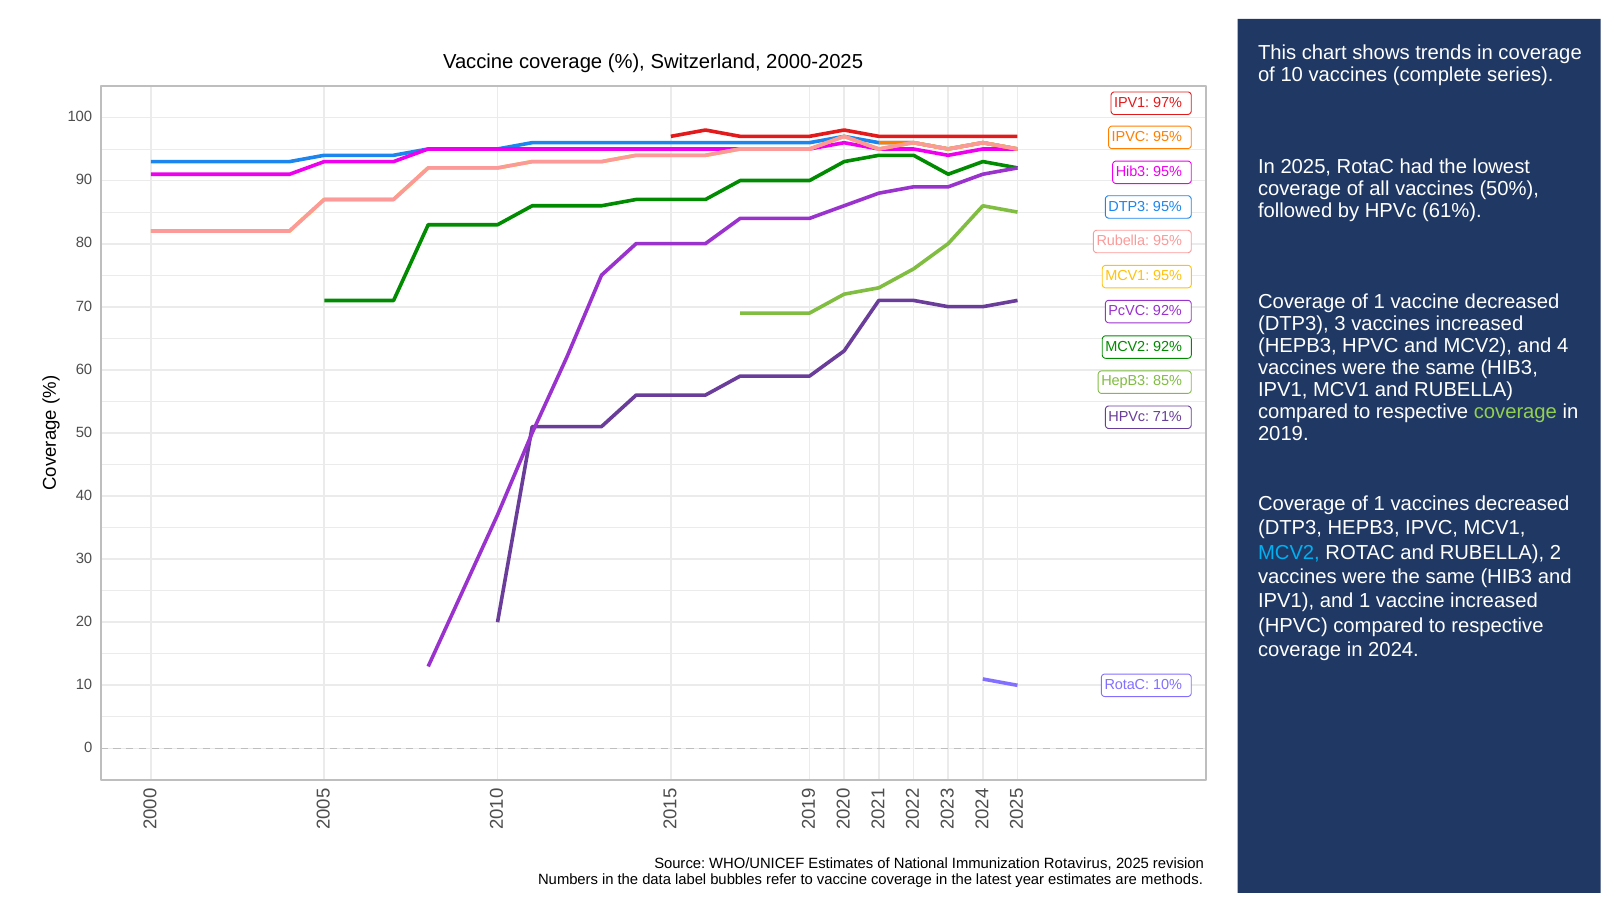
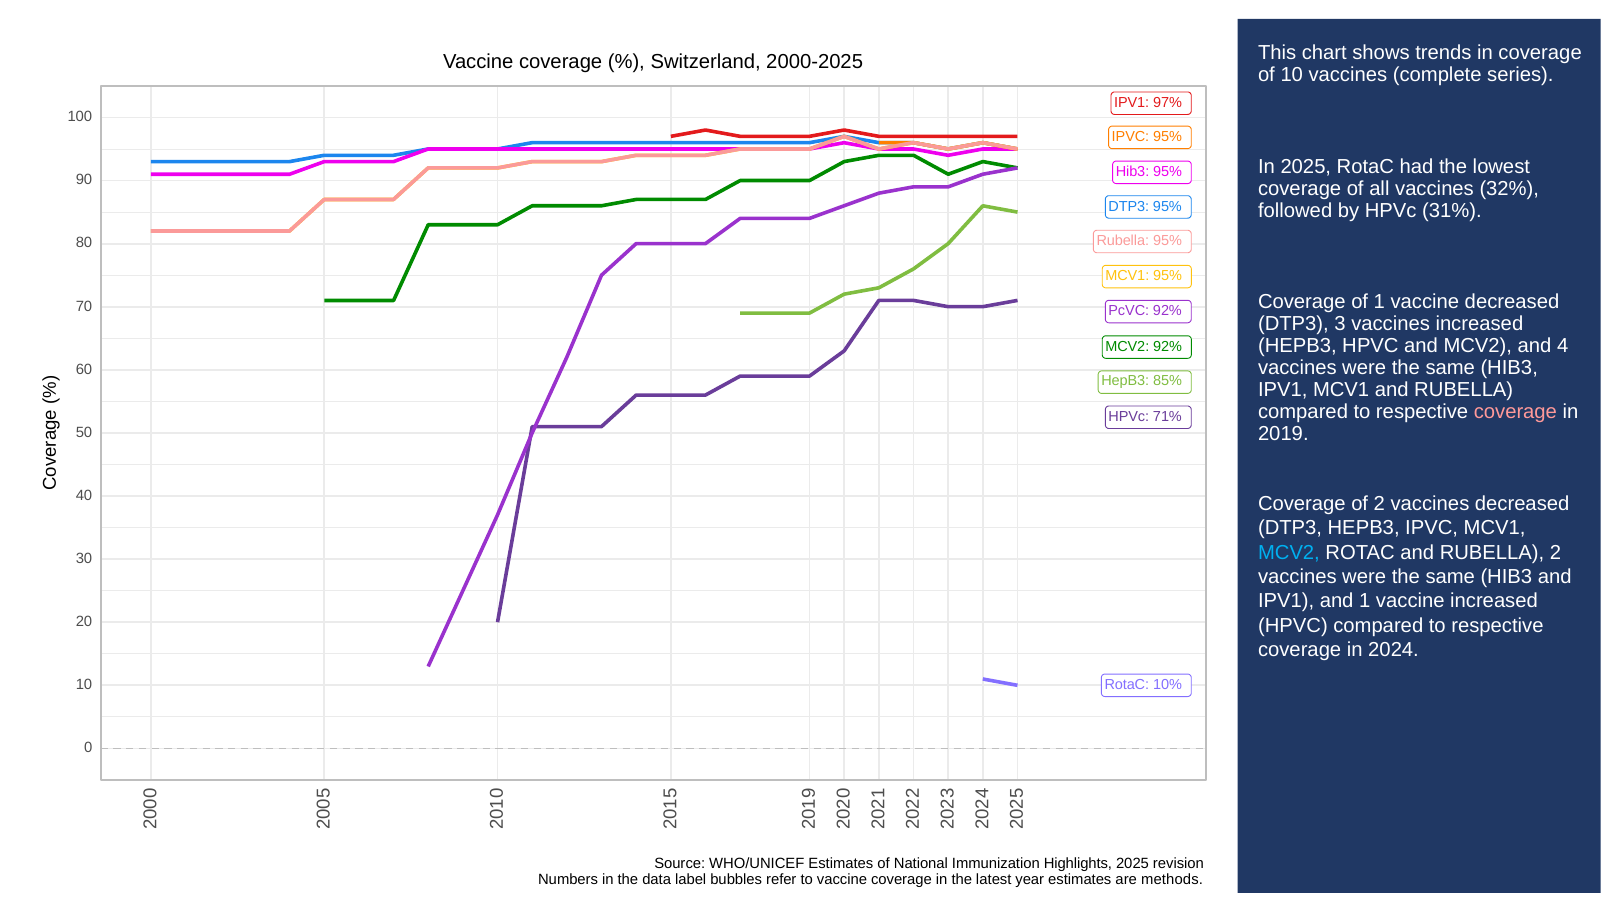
50%: 50% -> 32% (1509, 189)
61%: 61% -> 31% (1452, 211)
coverage colour: light green -> pink (1515, 412)
1: 1 -> 2 (1379, 504)
Rotavirus: Rotavirus -> Highlights (1078, 864)
